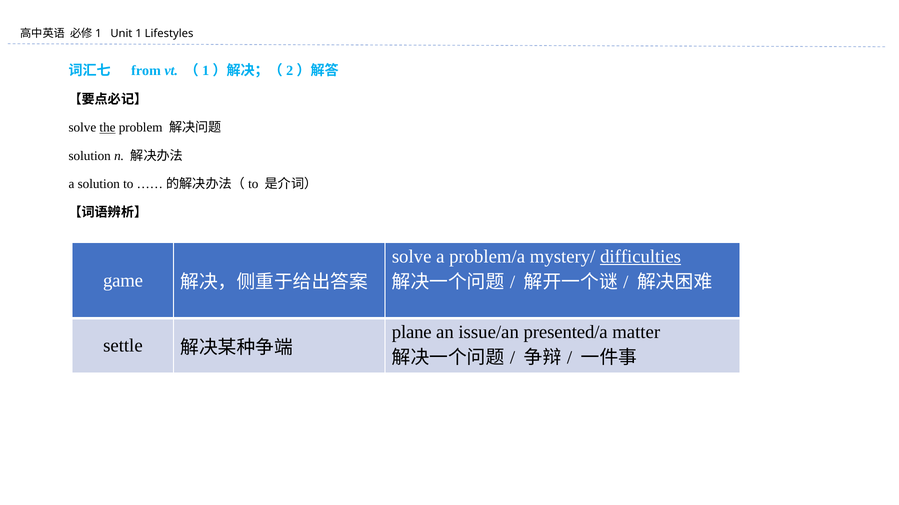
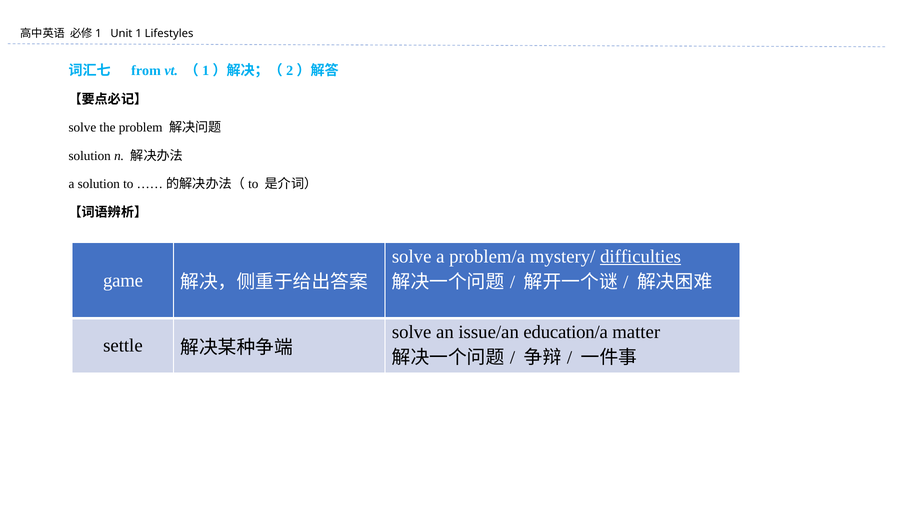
the underline: present -> none (108, 128)
plane: plane -> solve (412, 332)
presented/a: presented/a -> education/a (566, 332)
